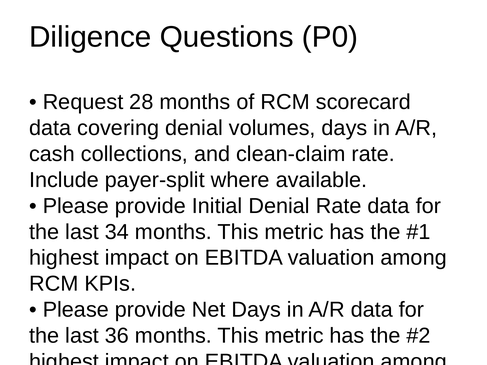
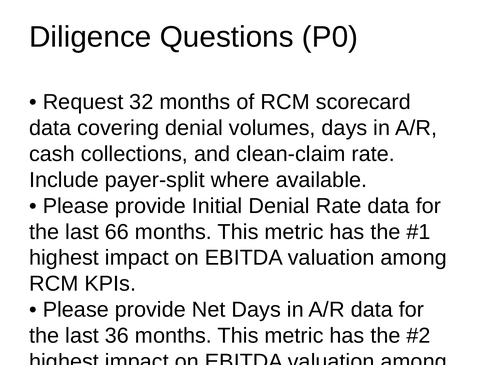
28: 28 -> 32 (141, 102)
34: 34 -> 66 (117, 232)
